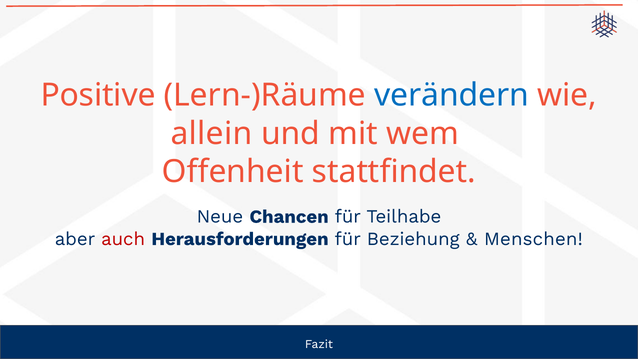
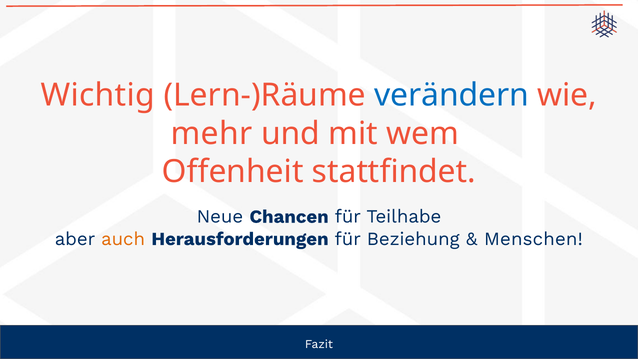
Positive: Positive -> Wichtig (98, 95)
allein: allein -> mehr (211, 134)
auch colour: red -> orange (123, 239)
